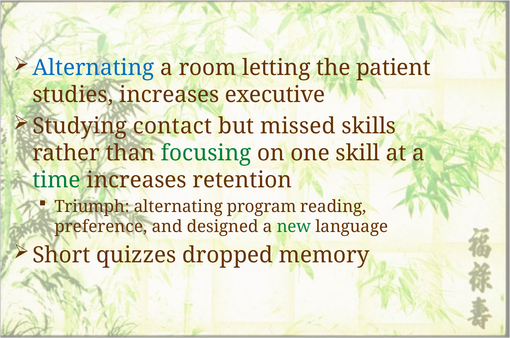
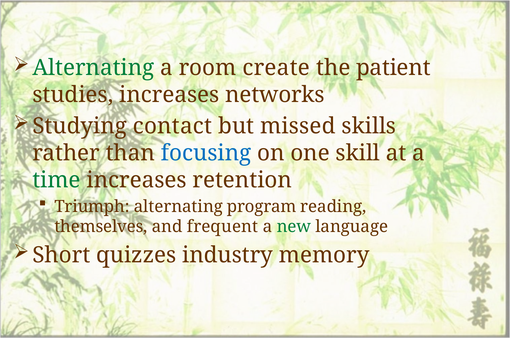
Alternating colour: blue -> green (93, 68)
letting: letting -> create (276, 68)
executive: executive -> networks (275, 95)
focusing colour: green -> blue (206, 153)
preference: preference -> themselves (101, 227)
designed: designed -> frequent (223, 227)
dropped: dropped -> industry (228, 255)
